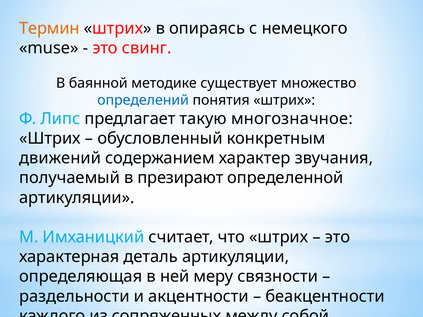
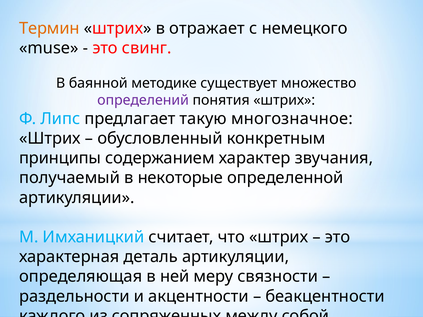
опираясь: опираясь -> отражает (207, 28)
определений colour: blue -> purple (143, 100)
движений: движений -> принципы (60, 158)
презирают: презирают -> некоторые (180, 178)
